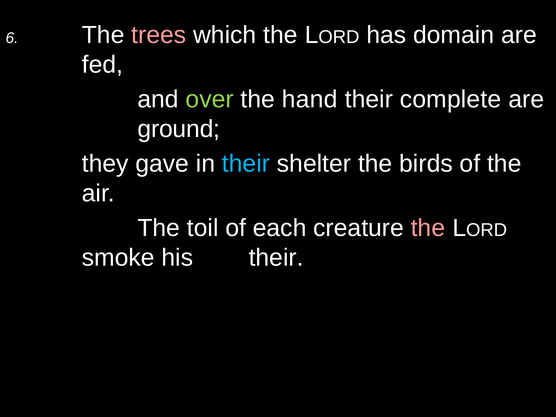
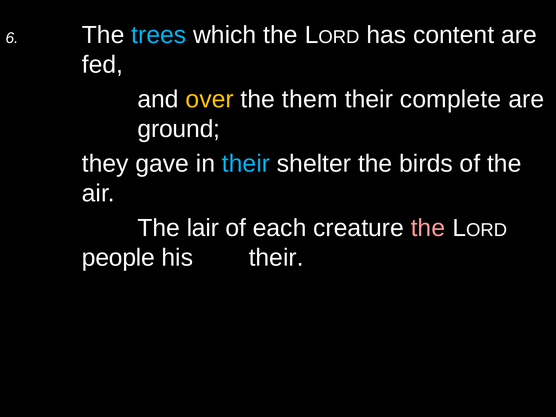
trees colour: pink -> light blue (159, 35)
domain: domain -> content (454, 35)
over colour: light green -> yellow (210, 99)
hand: hand -> them (310, 99)
toil: toil -> lair (203, 228)
smoke: smoke -> people (118, 258)
